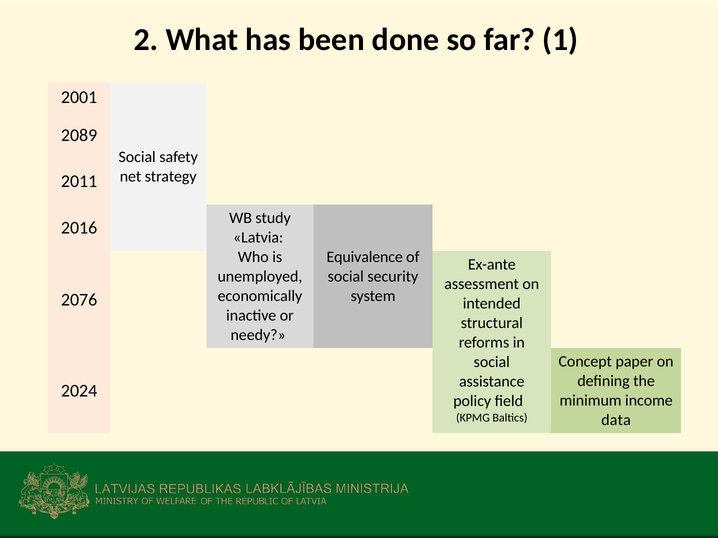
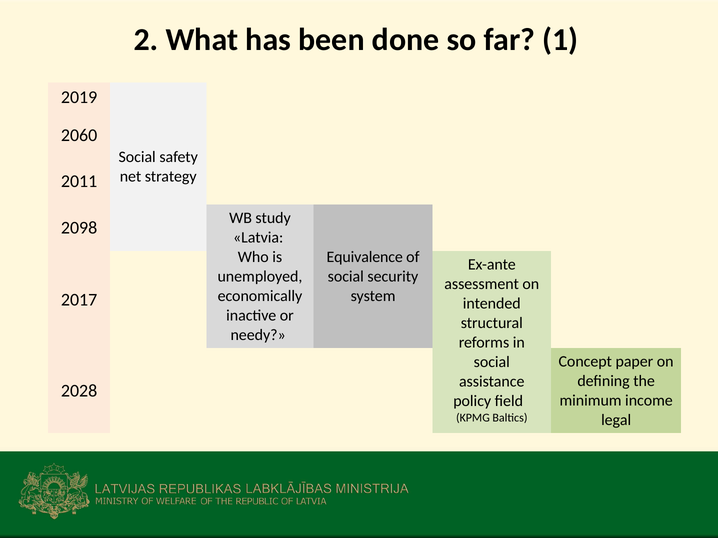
2001: 2001 -> 2019 (79, 97)
2089: 2089 -> 2060 (79, 135)
2016: 2016 -> 2098 (79, 228)
2076: 2076 -> 2017 (79, 300)
2024: 2024 -> 2028 (79, 391)
data: data -> legal (616, 420)
